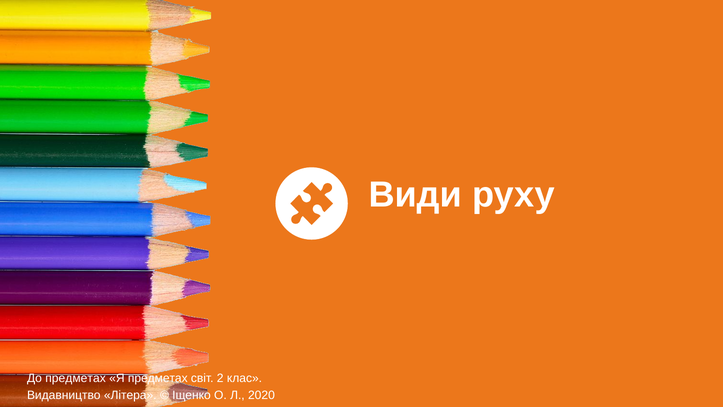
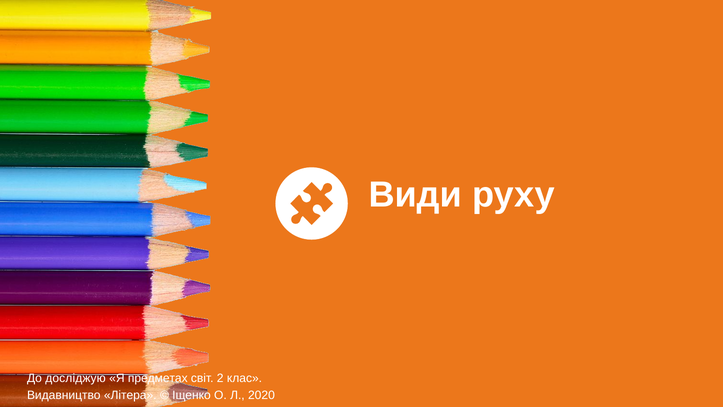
До предметах: предметах -> досліджую (76, 378)
